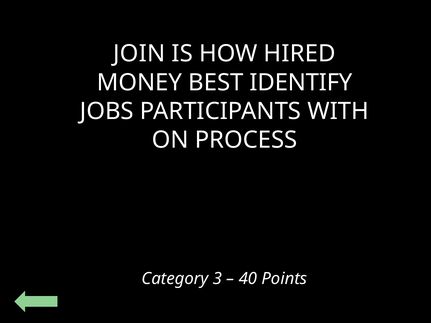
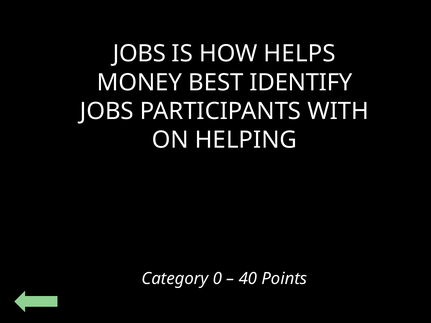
JOIN: JOIN -> JOBS (139, 54)
HIRED: HIRED -> HELPS (300, 54)
PROCESS: PROCESS -> HELPING (246, 140)
3: 3 -> 0 (217, 279)
